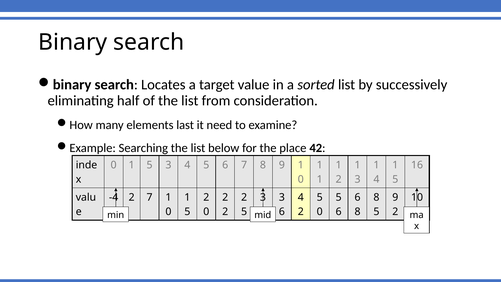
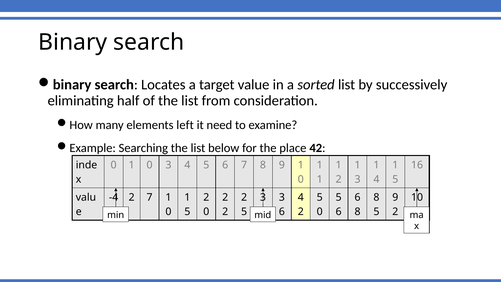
last: last -> left (185, 125)
5: 5 -> 0 (150, 165)
